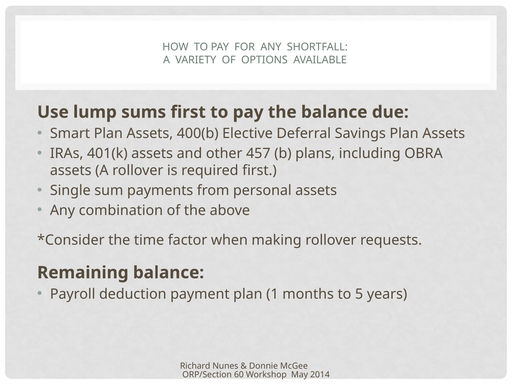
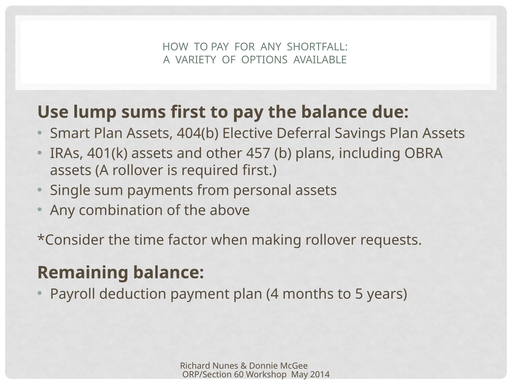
400(b: 400(b -> 404(b (198, 134)
1: 1 -> 4 (272, 294)
